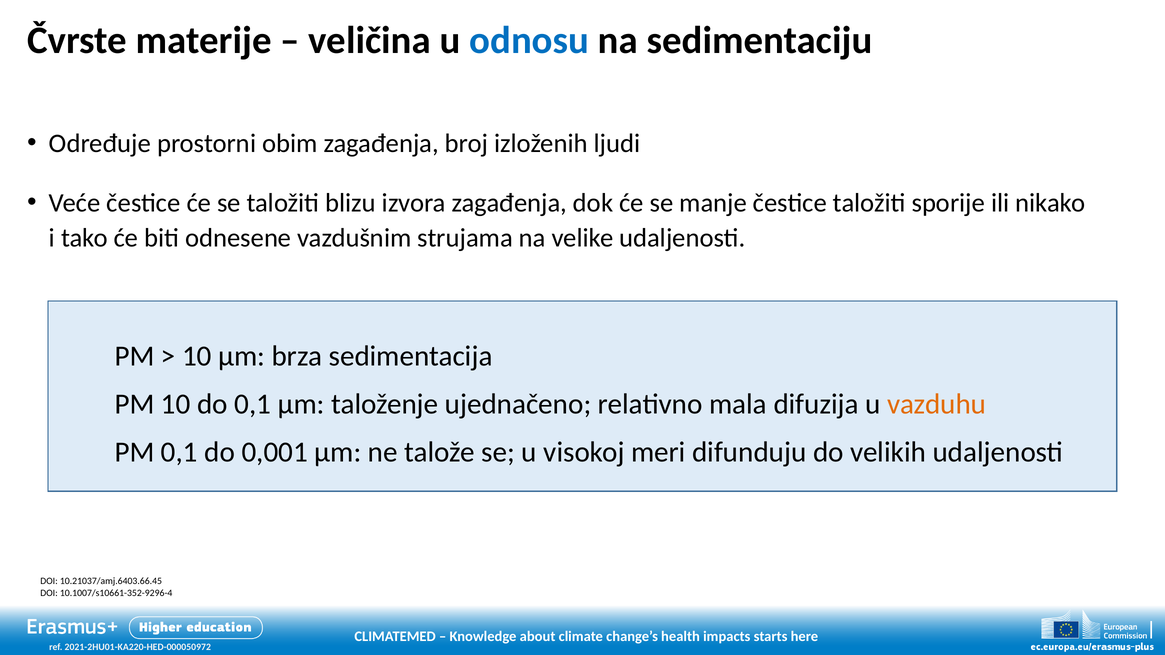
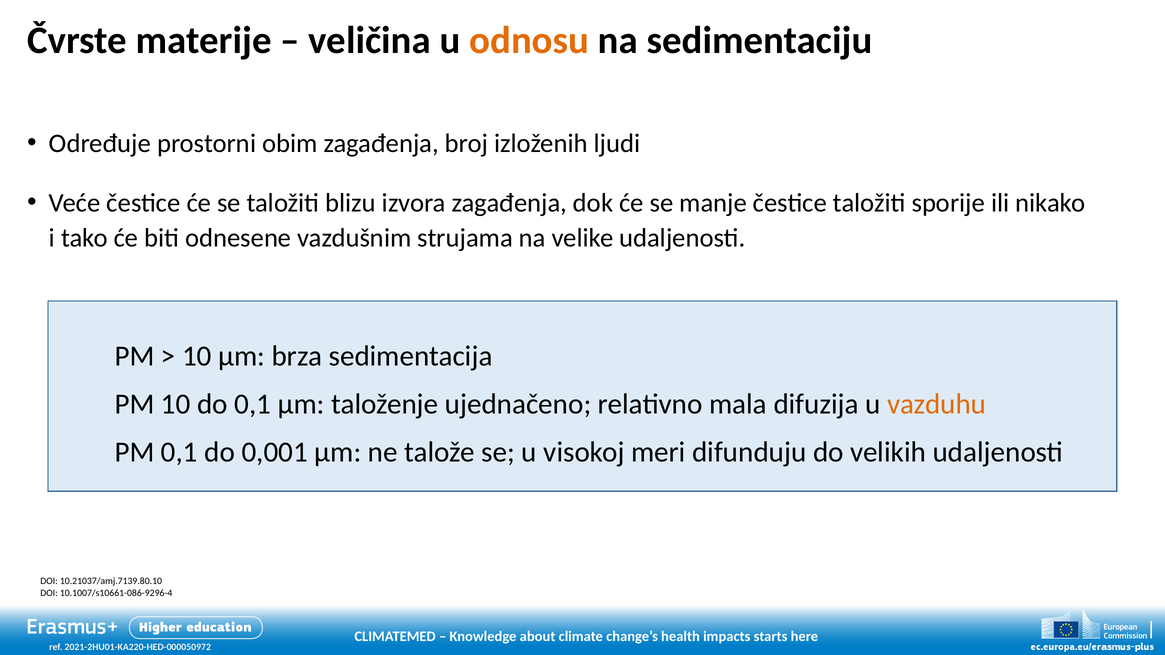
odnosu colour: blue -> orange (529, 41)
10.21037/amj.6403.66.45: 10.21037/amj.6403.66.45 -> 10.21037/amj.7139.80.10 (111, 582)
10.1007/s10661-352-9296-4: 10.1007/s10661-352-9296-4 -> 10.1007/s10661-086-9296-4 (116, 593)
